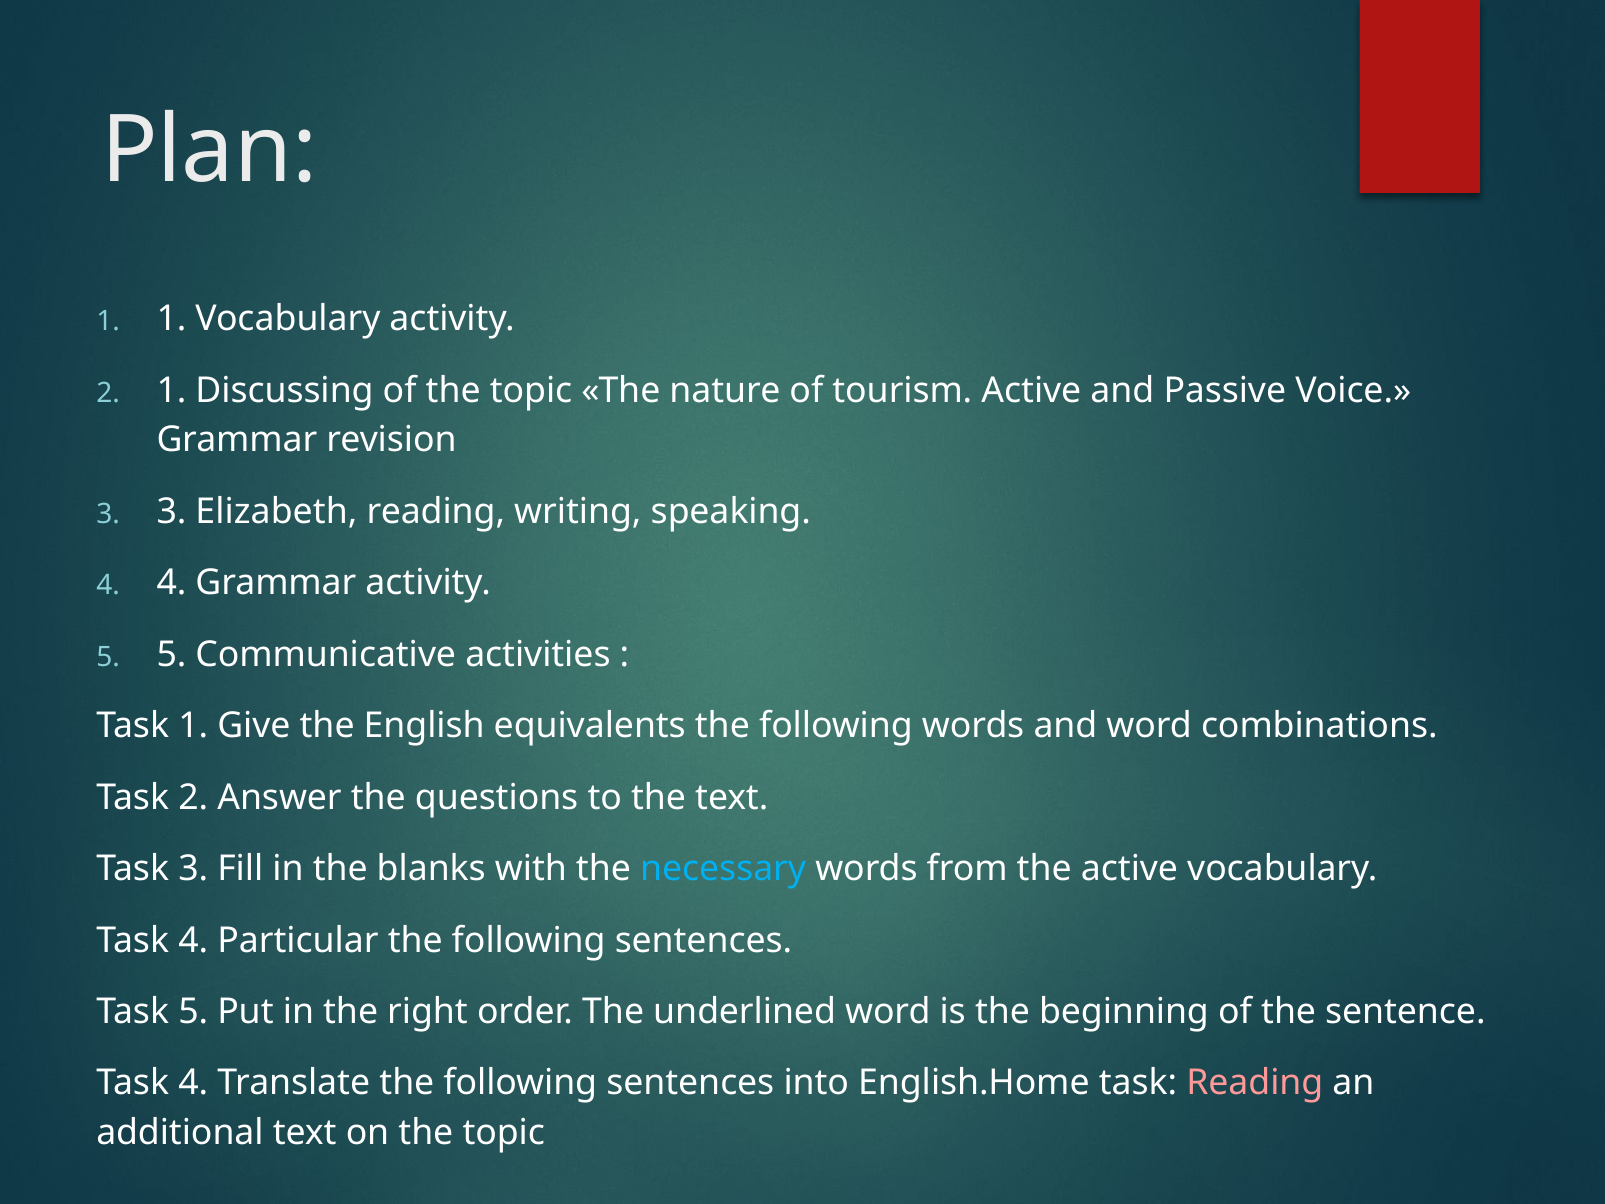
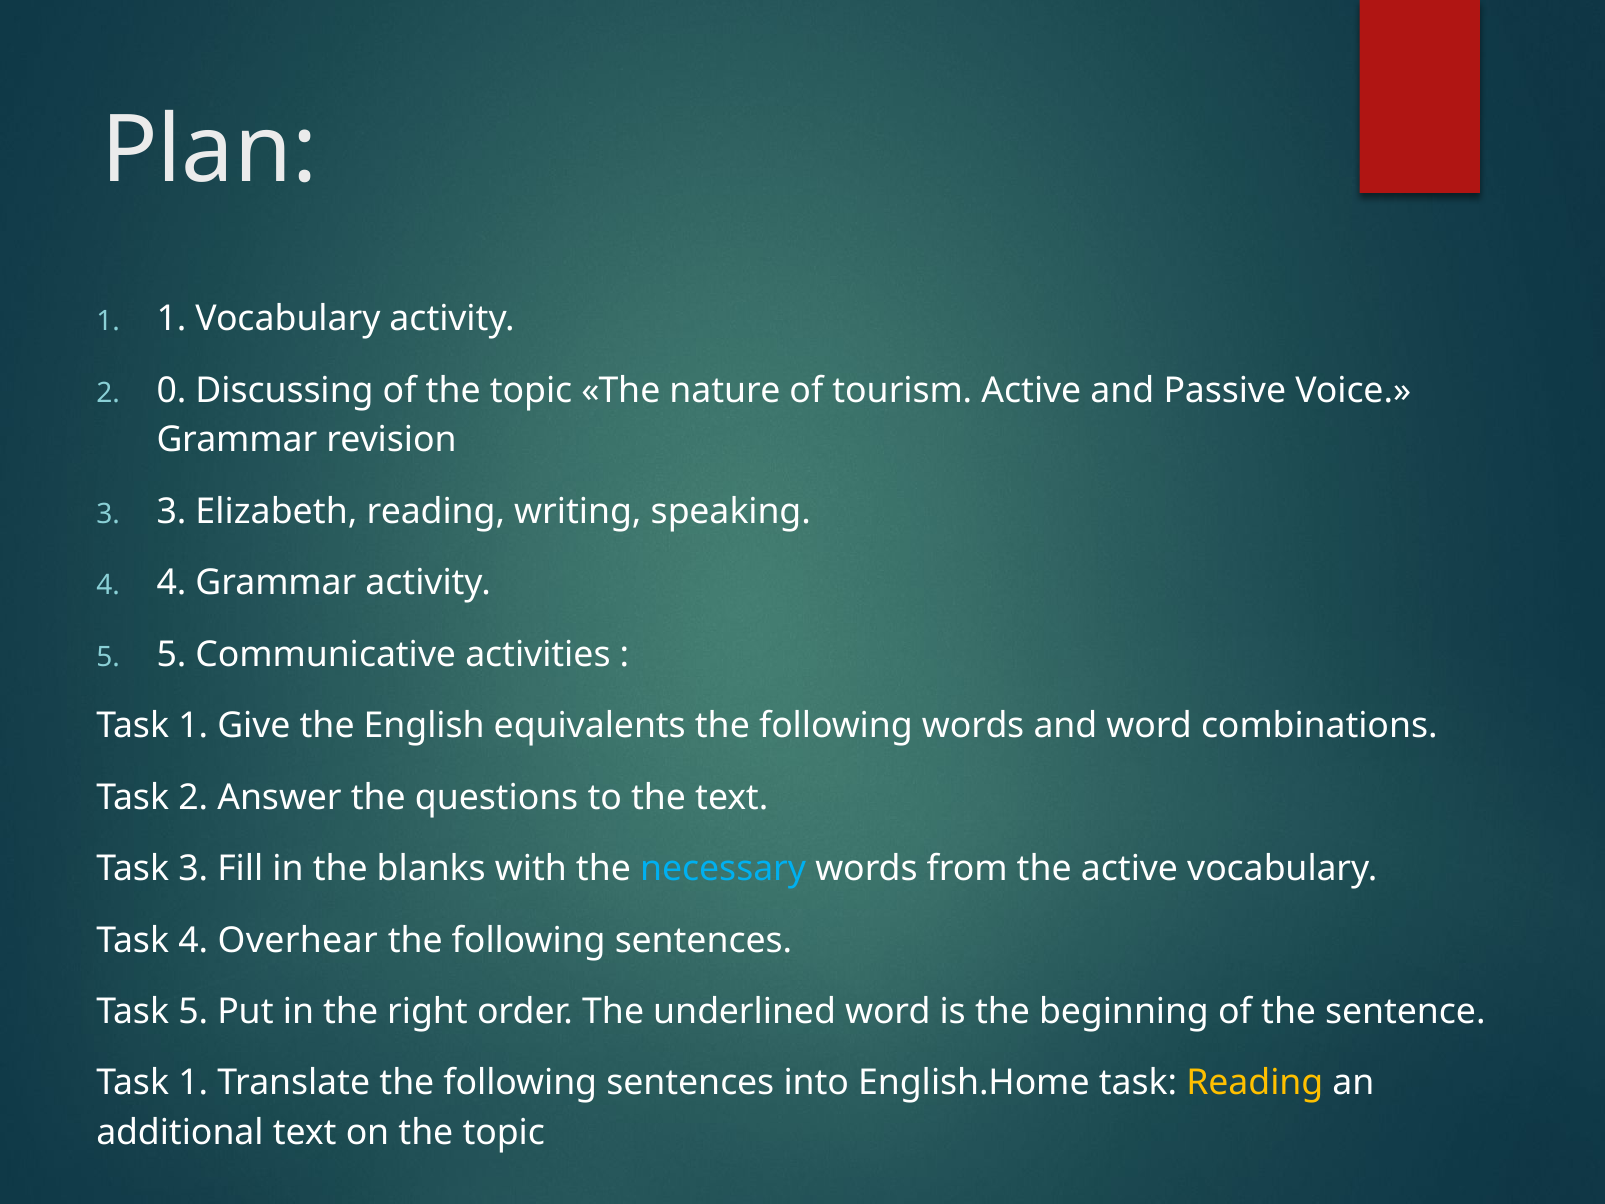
2 1: 1 -> 0 (171, 391)
Particular: Particular -> Overhear (298, 940)
4: 4 -> 1 (193, 1083)
Reading colour: pink -> yellow (1255, 1083)
